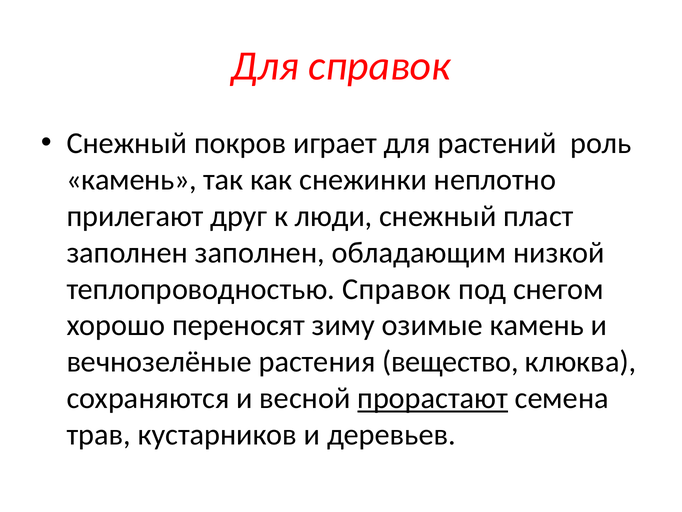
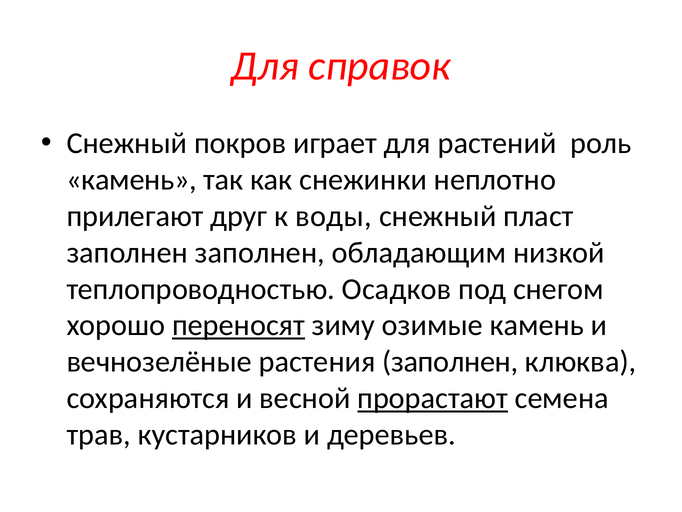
люди: люди -> воды (333, 216)
теплопроводностью Справок: Справок -> Осадков (397, 289)
переносят underline: none -> present (238, 325)
растения вещество: вещество -> заполнен (450, 362)
